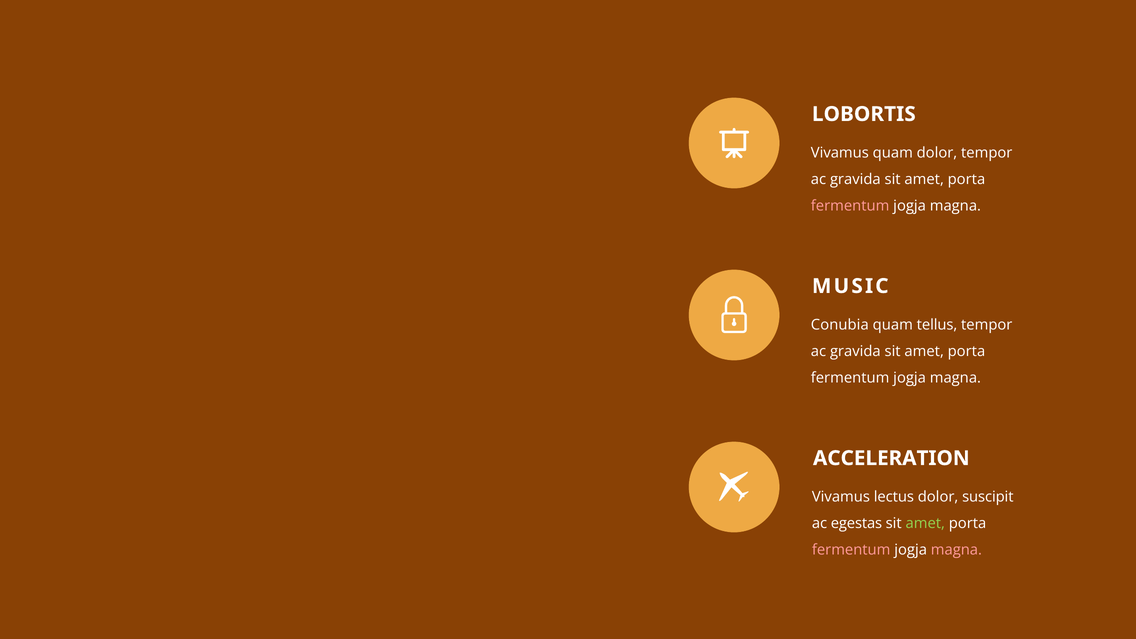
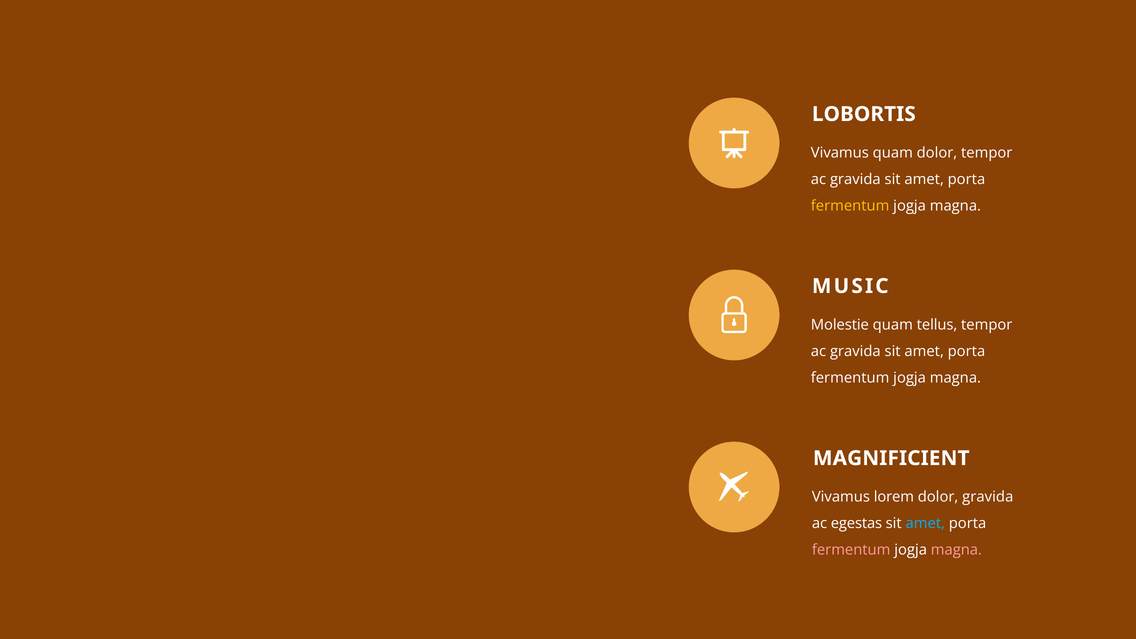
fermentum colour: pink -> yellow (850, 206)
Conubia: Conubia -> Molestie (840, 325)
ACCELERATION: ACCELERATION -> MAGNIFICIENT (891, 458)
lectus: lectus -> lorem (894, 497)
dolor suscipit: suscipit -> gravida (988, 497)
amet colour: light green -> light blue (925, 523)
